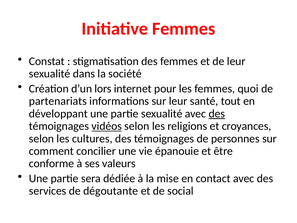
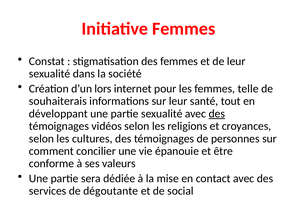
quoi: quoi -> telle (248, 89)
partenariats: partenariats -> souhaiterais (58, 101)
vidéos underline: present -> none (107, 126)
